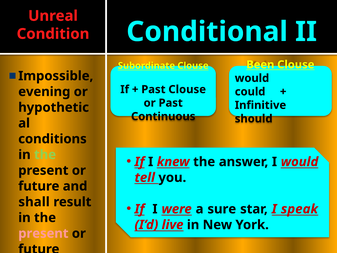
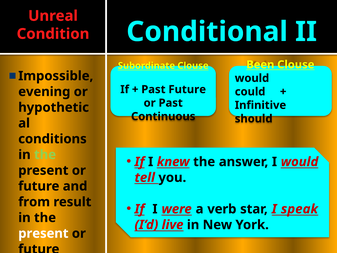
Past Clouse: Clouse -> Future (187, 89)
shall: shall -> from (34, 202)
sure: sure -> verb (222, 209)
present colour: pink -> white (43, 233)
